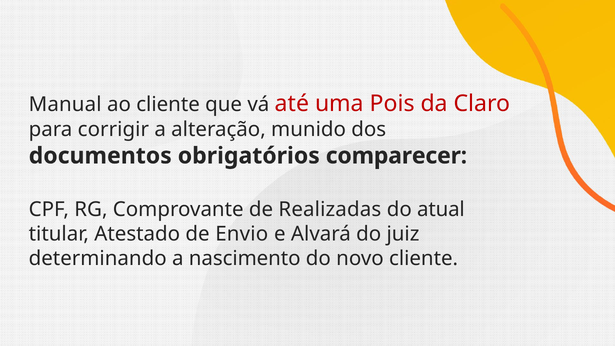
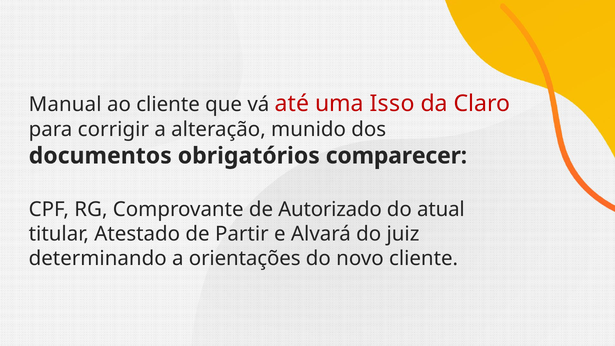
Pois: Pois -> Isso (392, 103)
Realizadas: Realizadas -> Autorizado (330, 209)
Envio: Envio -> Partir (242, 234)
nascimento: nascimento -> orientações (245, 259)
